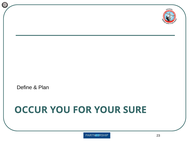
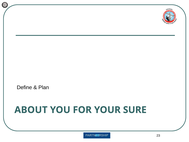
OCCUR: OCCUR -> ABOUT (31, 110)
